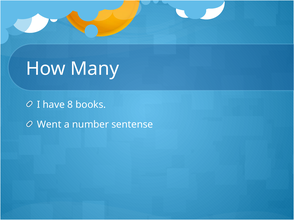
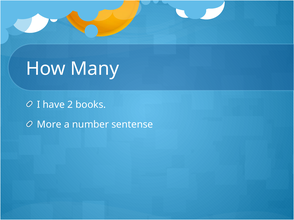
8: 8 -> 2 (70, 105)
Went: Went -> More (49, 125)
